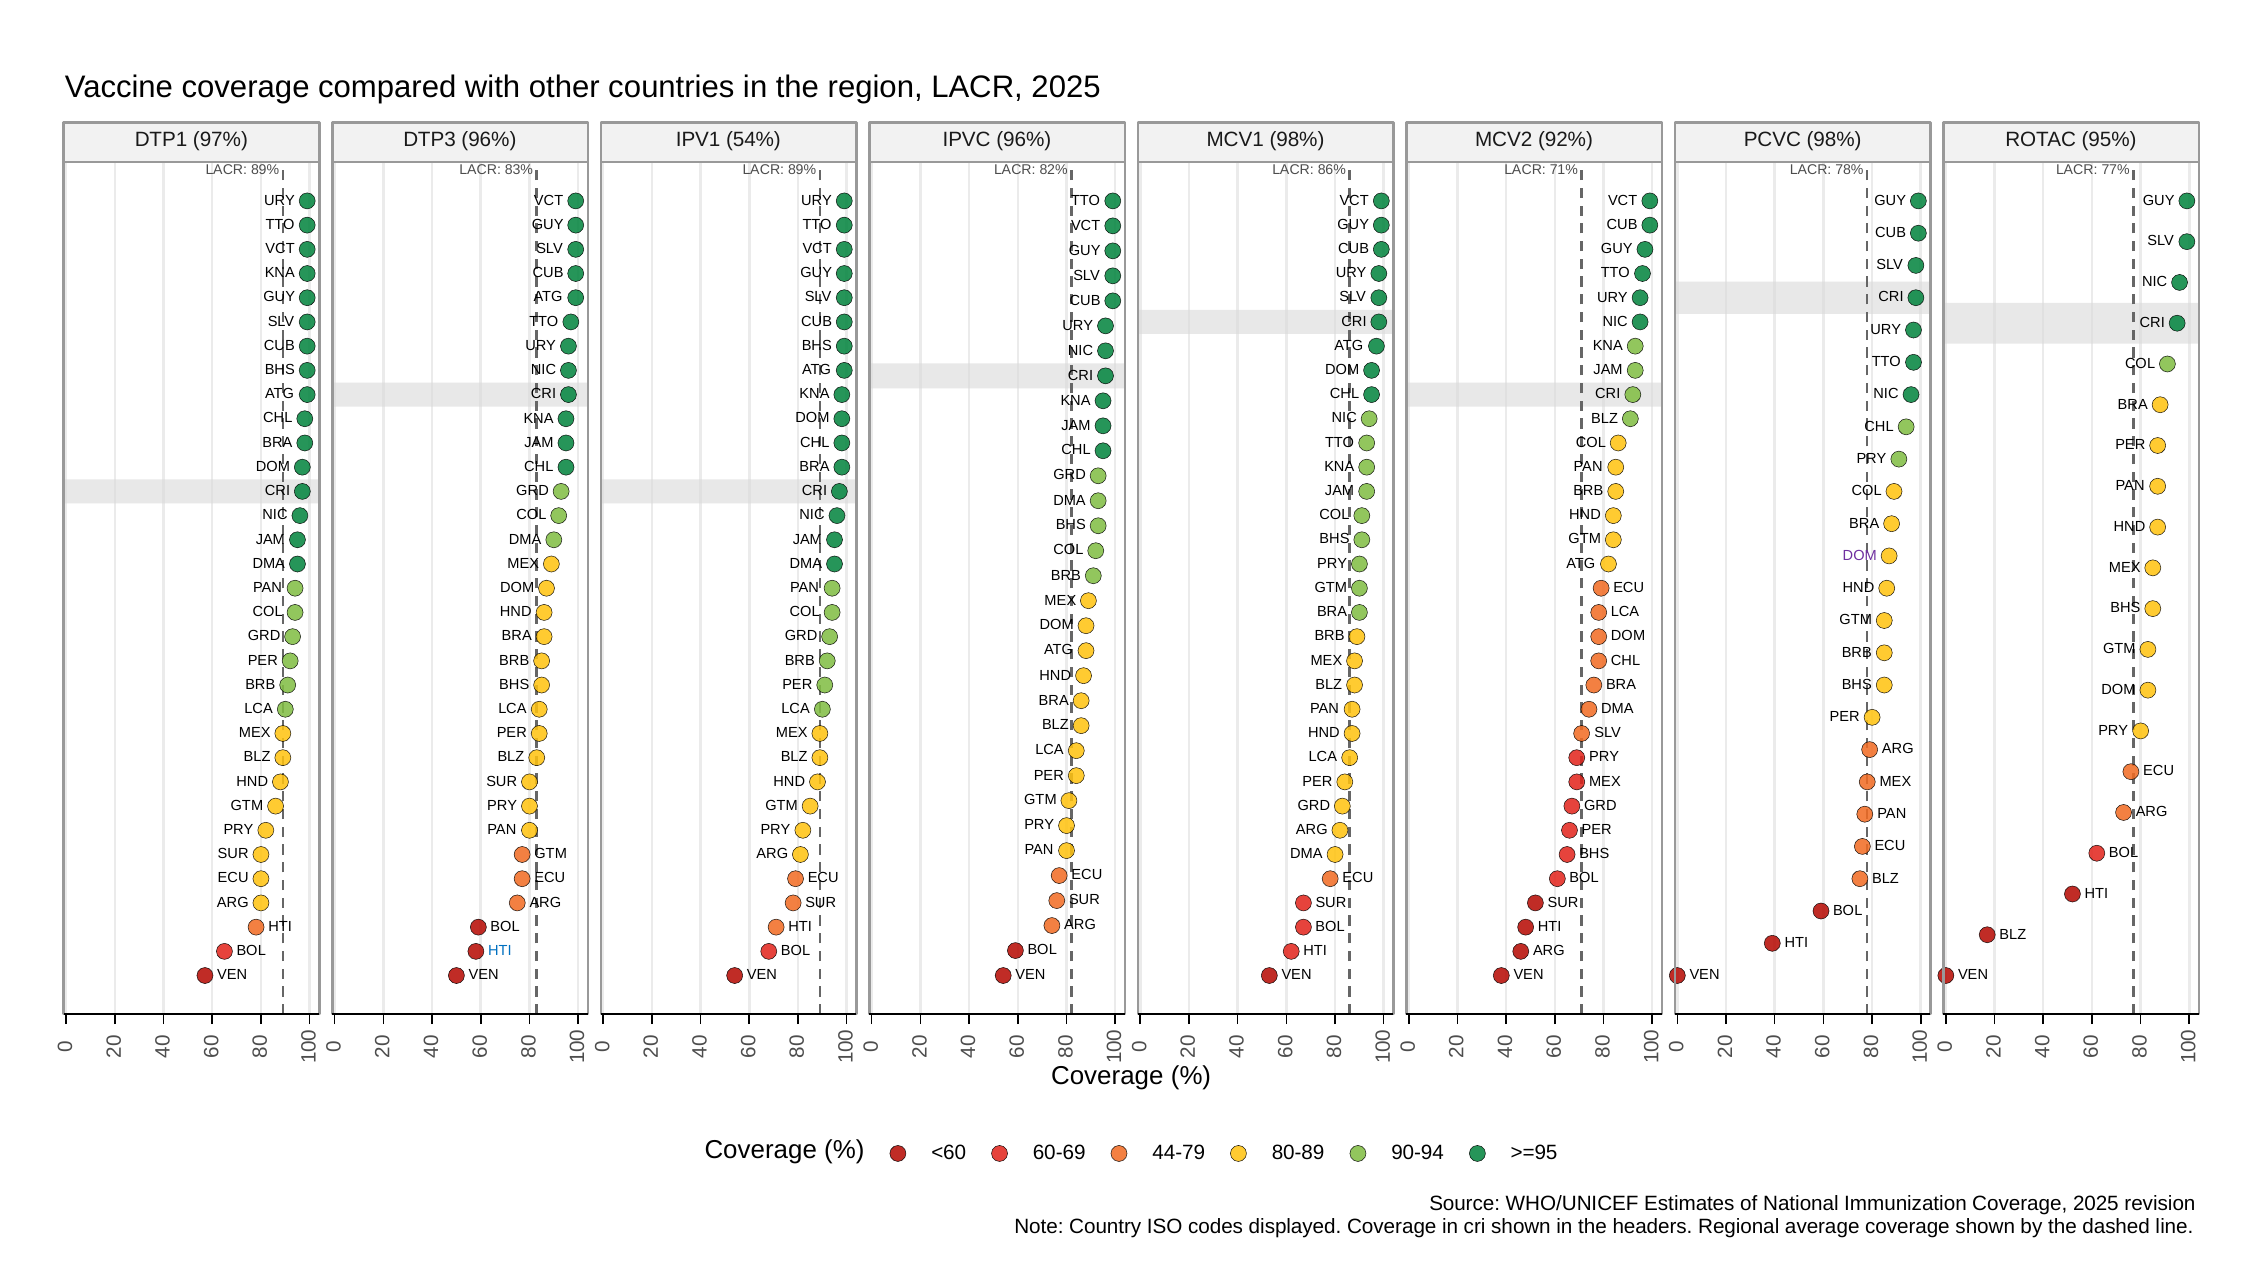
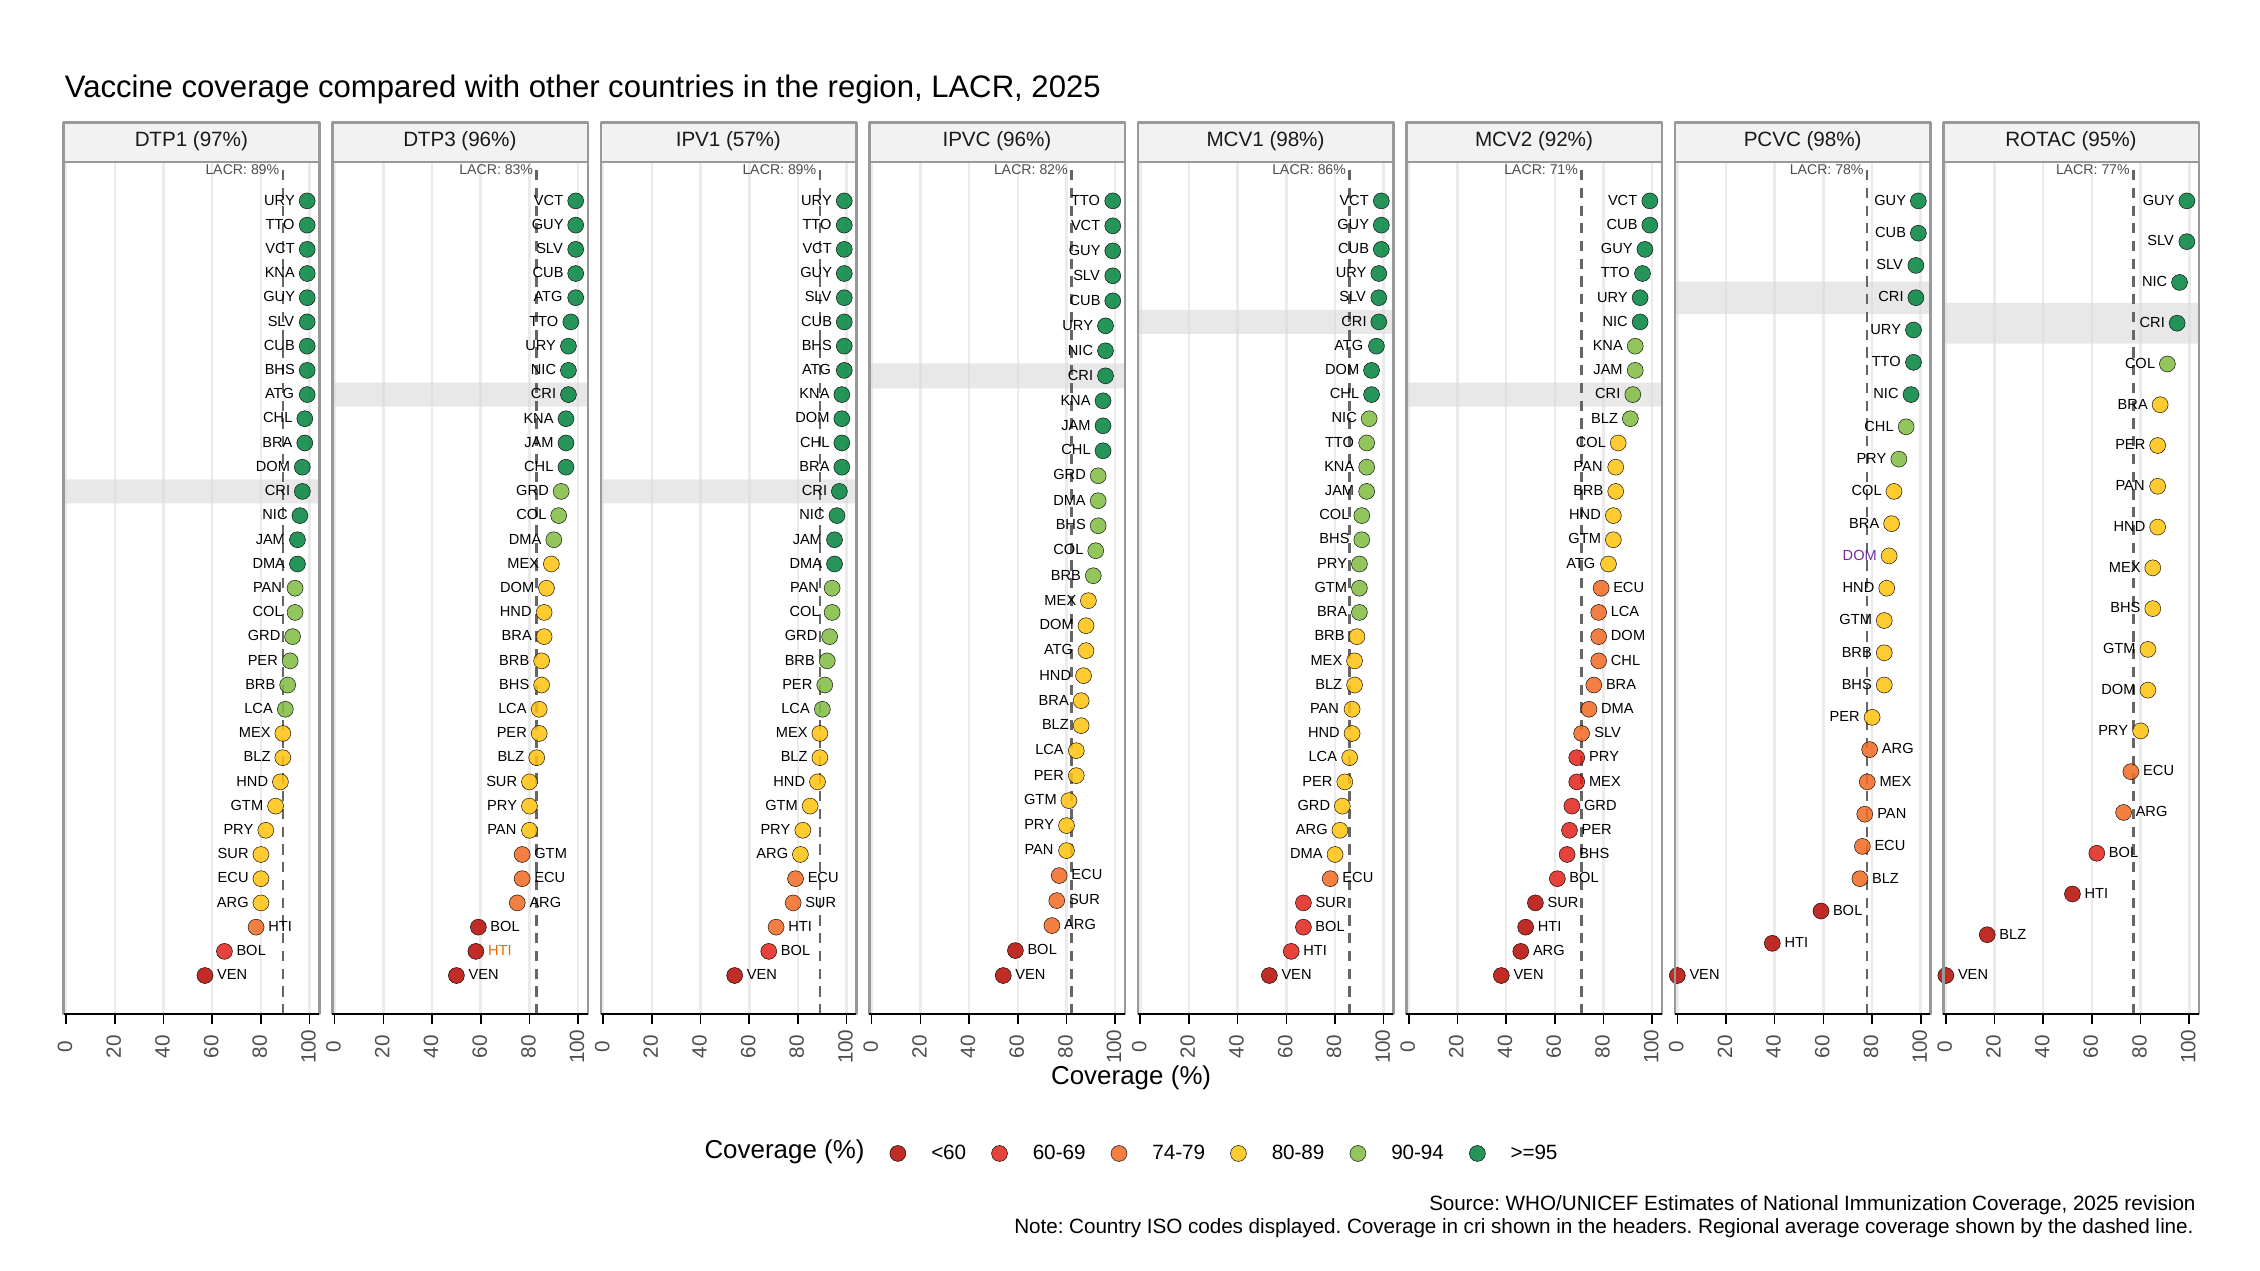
54%: 54% -> 57% (753, 139)
HTI colour: blue -> orange (500, 951)
44-79: 44-79 -> 74-79 (1179, 1153)
